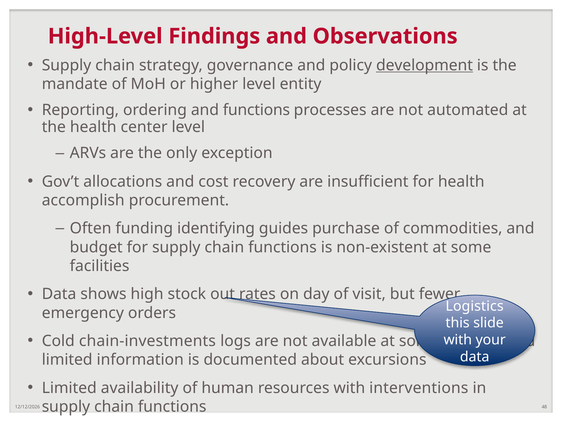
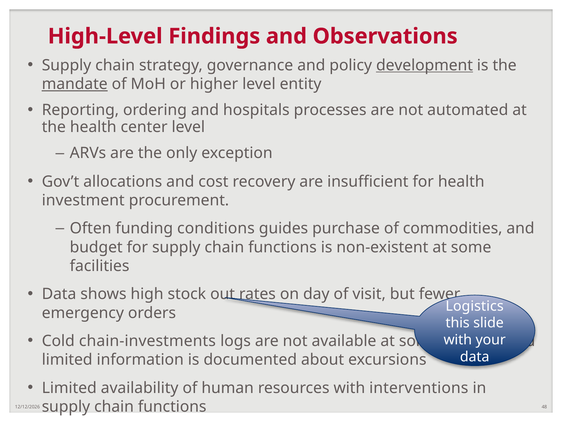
mandate underline: none -> present (75, 84)
and functions: functions -> hospitals (256, 110)
accomplish: accomplish -> investment (83, 200)
identifying: identifying -> conditions (216, 228)
